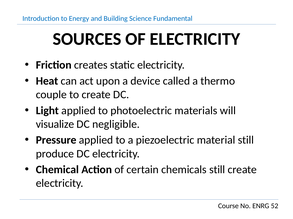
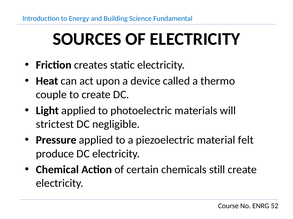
visualize: visualize -> strictest (55, 125)
material still: still -> felt (246, 141)
